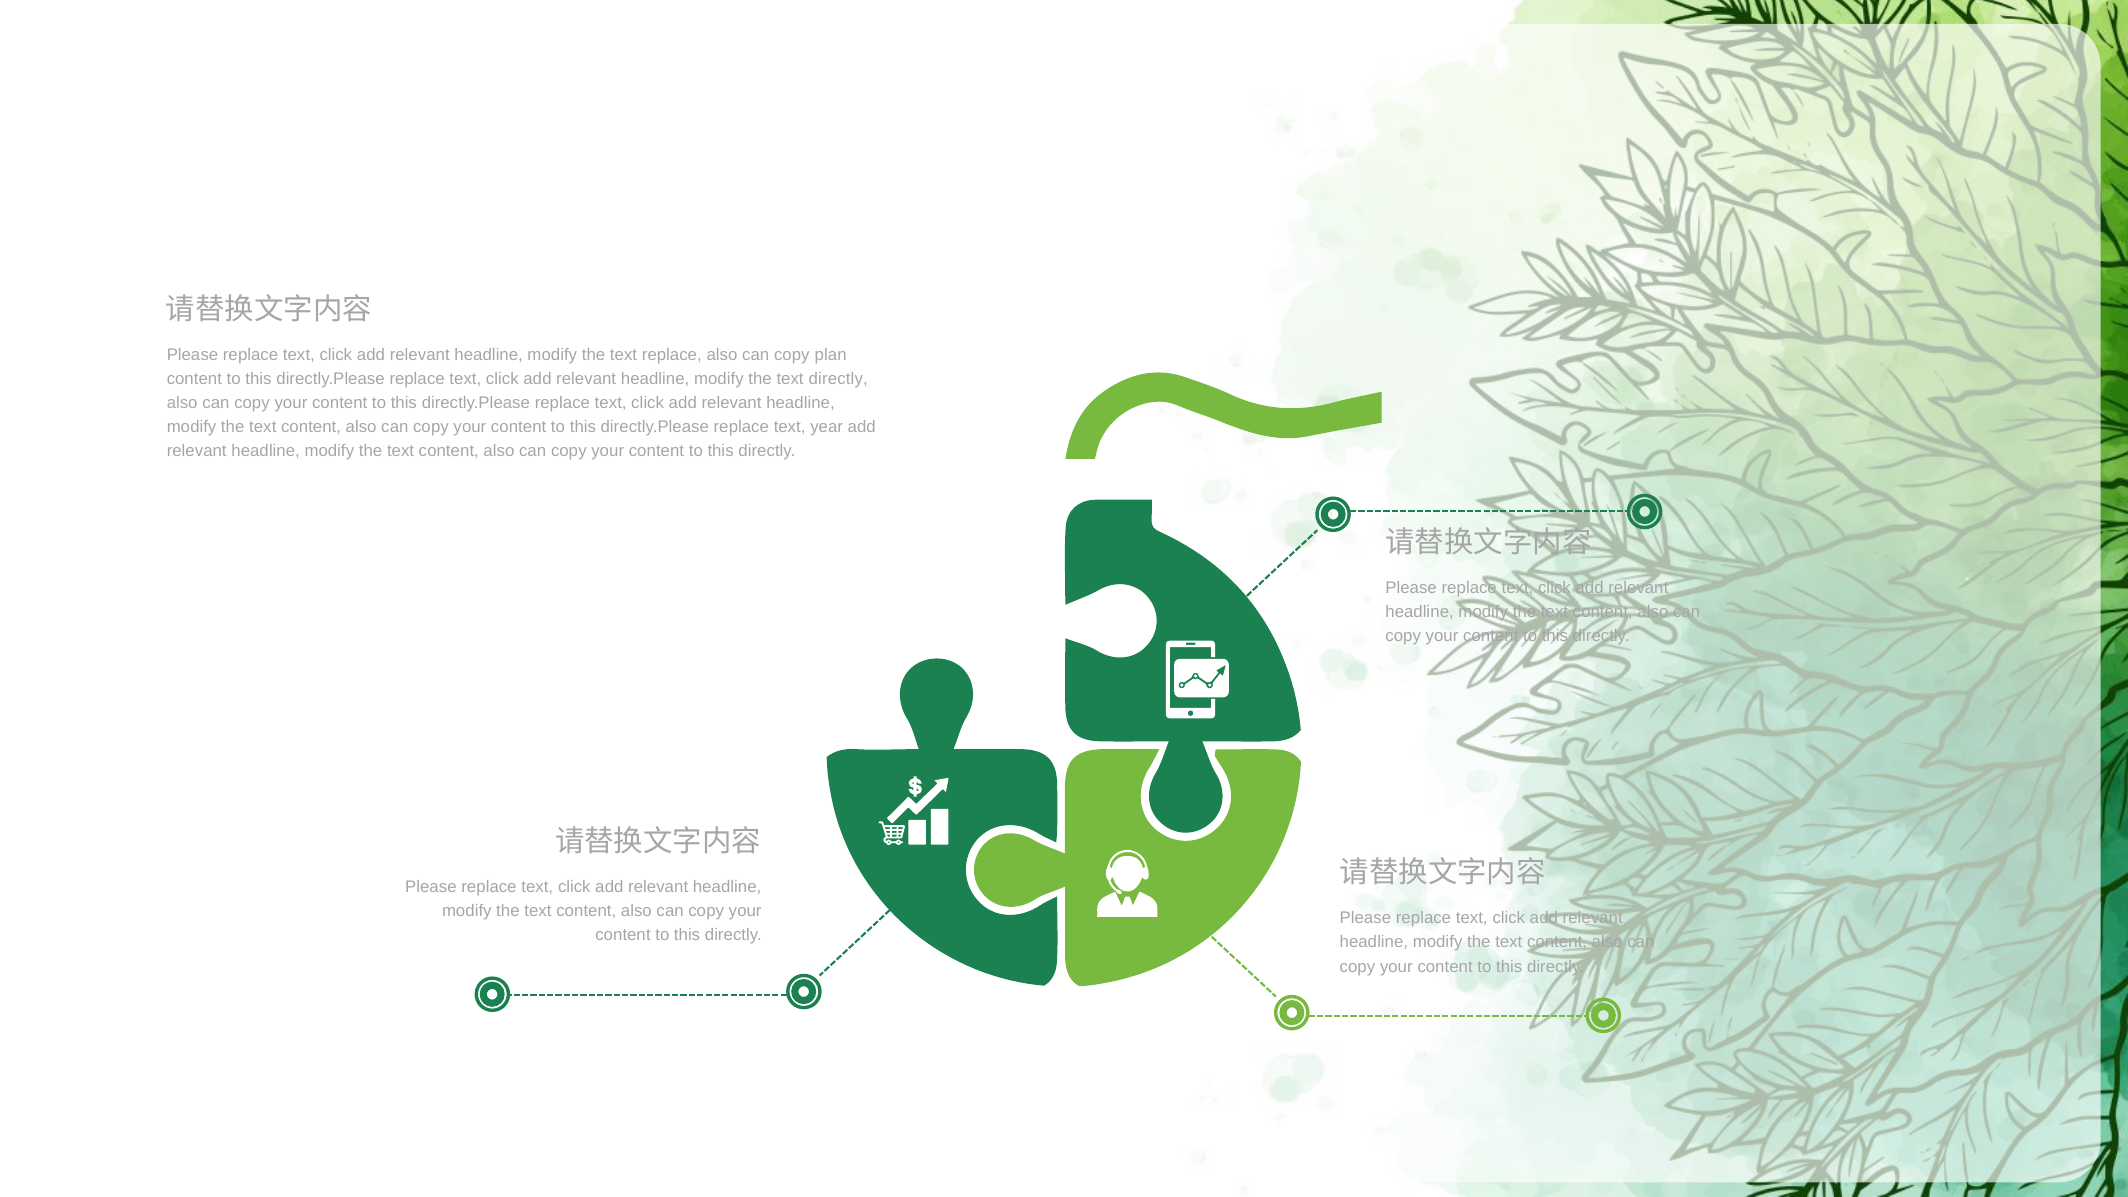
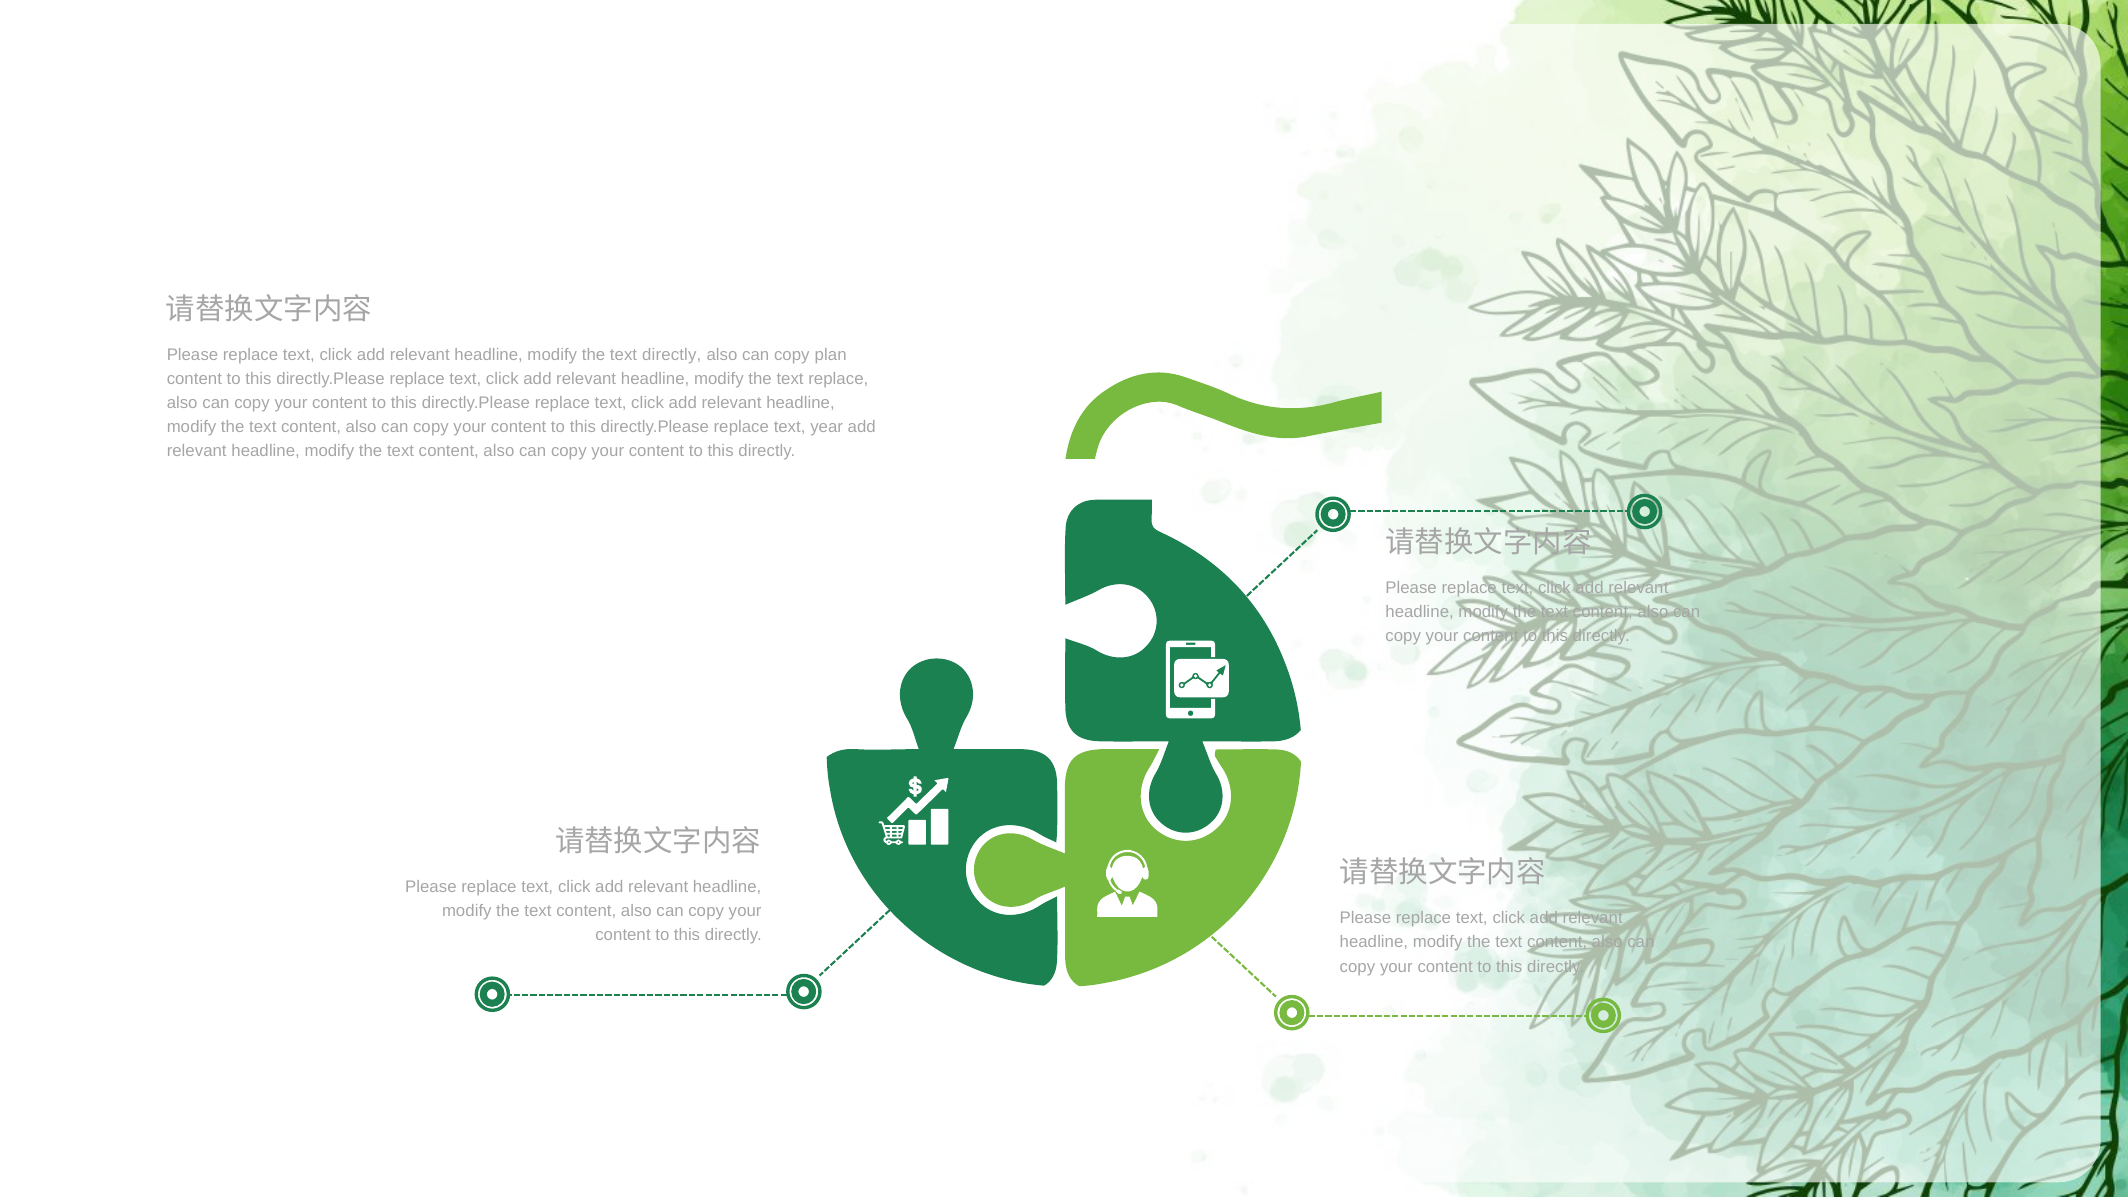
text replace: replace -> directly (672, 355)
text directly: directly -> replace (838, 379)
